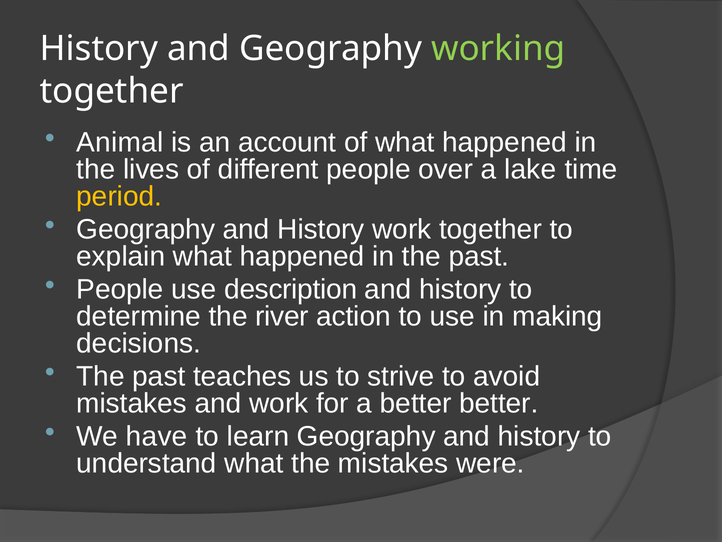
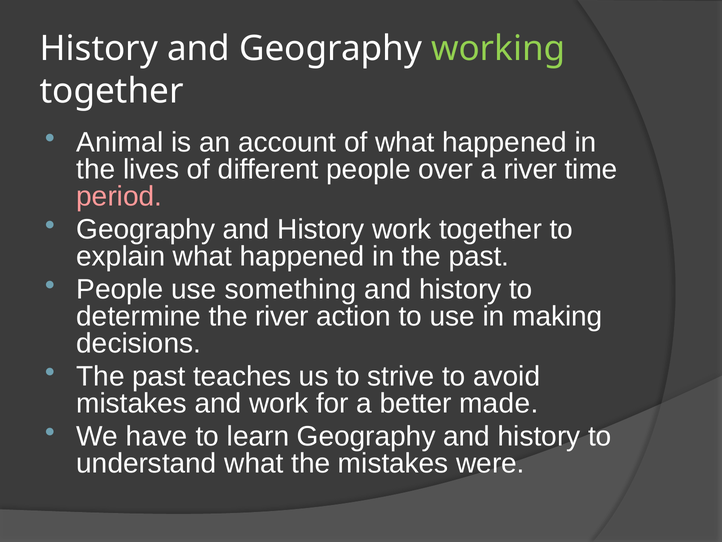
a lake: lake -> river (531, 169)
period colour: yellow -> pink (119, 196)
description: description -> something (290, 289)
better better: better -> made (499, 403)
